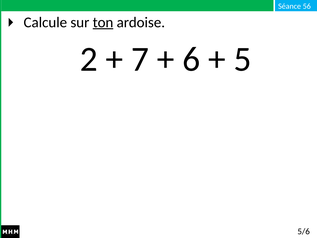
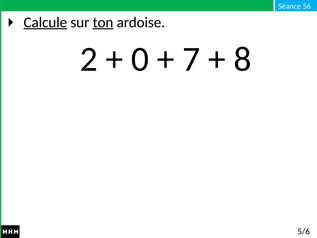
Calcule underline: none -> present (45, 22)
7: 7 -> 0 (140, 59)
6: 6 -> 7 (191, 59)
5: 5 -> 8 (243, 59)
